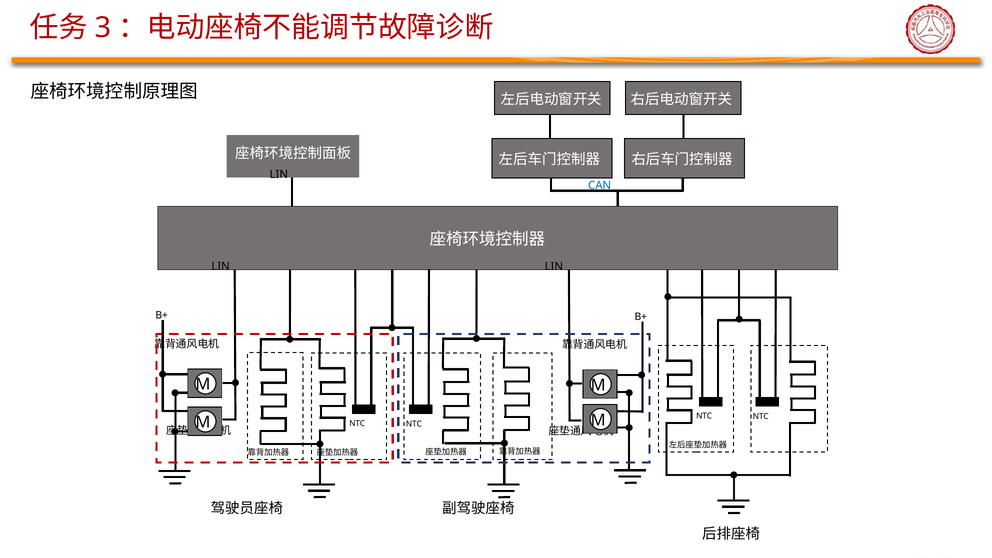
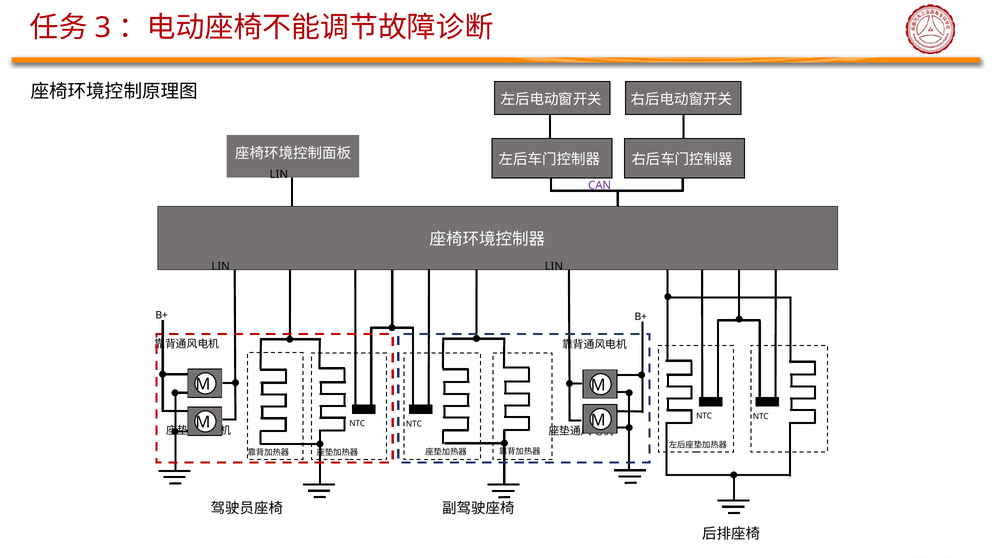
CAN colour: blue -> purple (600, 185)
